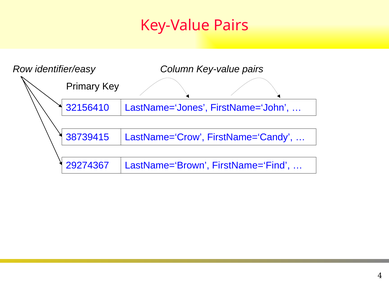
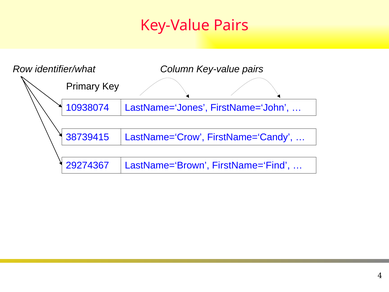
identifier/easy: identifier/easy -> identifier/what (65, 69)
32156410: 32156410 -> 10938074 (87, 108)
